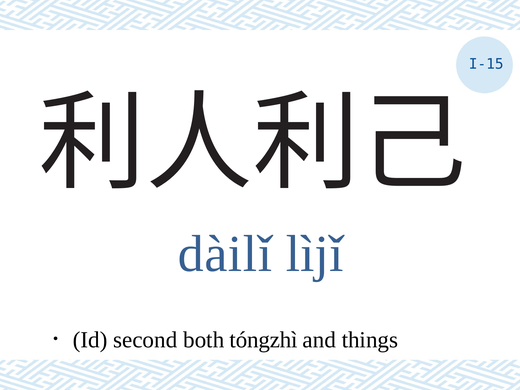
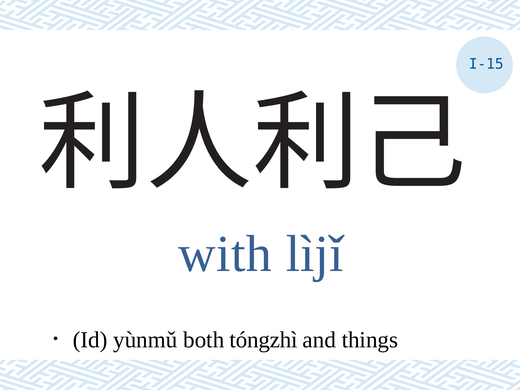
dàilǐ: dàilǐ -> with (225, 254)
second: second -> yùnmǔ (145, 340)
